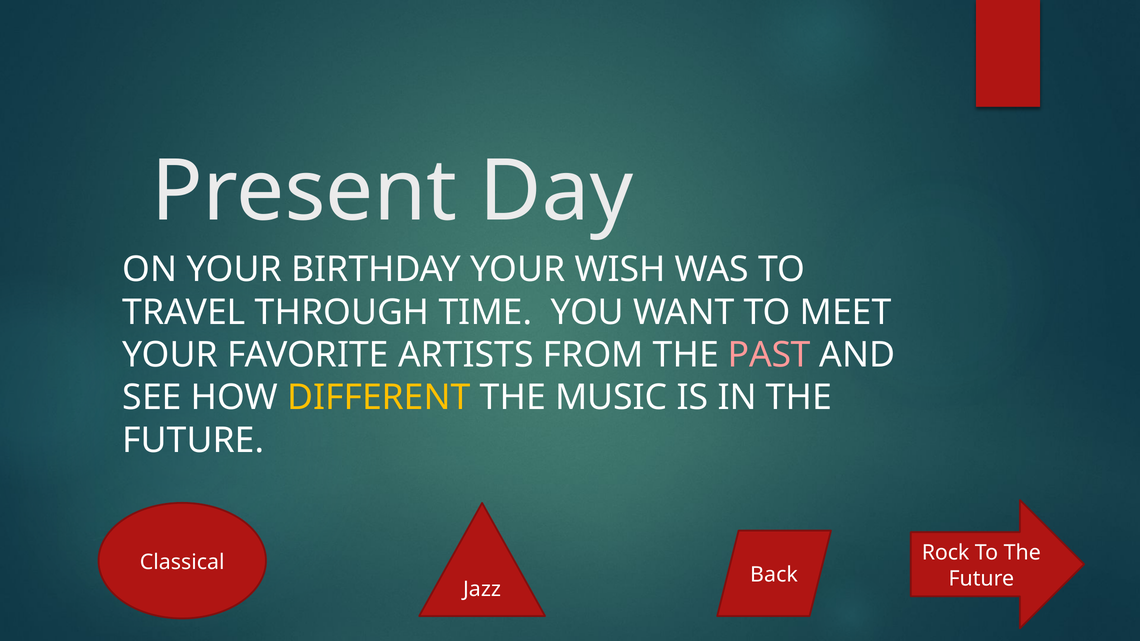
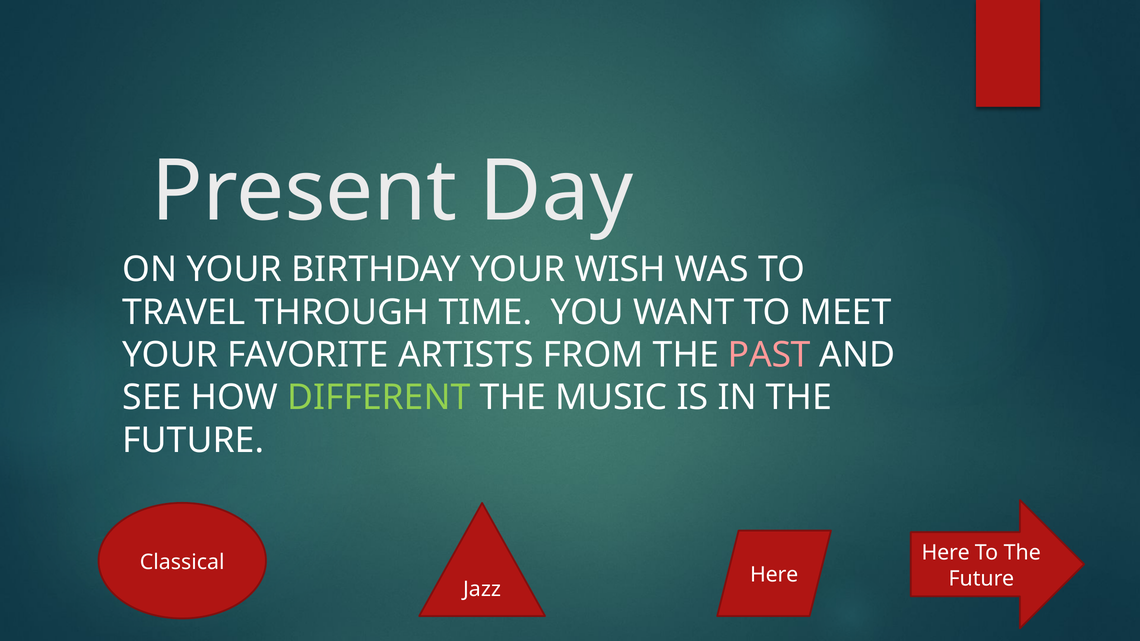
DIFFERENT colour: yellow -> light green (379, 398)
Rock: Rock -> Here (946, 553)
Back: Back -> Here (774, 575)
